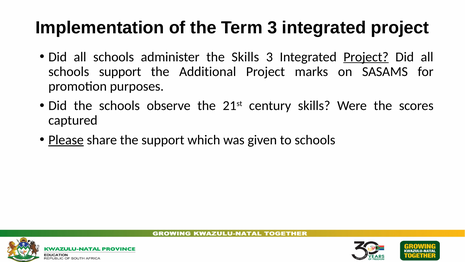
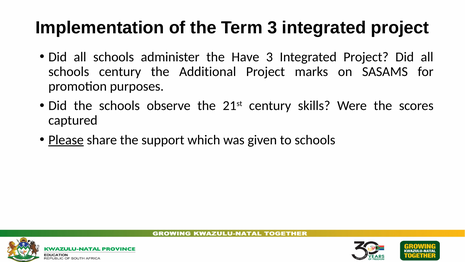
the Skills: Skills -> Have (245, 57)
Project underline: present -> none (366, 57)
schools support: support -> century (120, 71)
